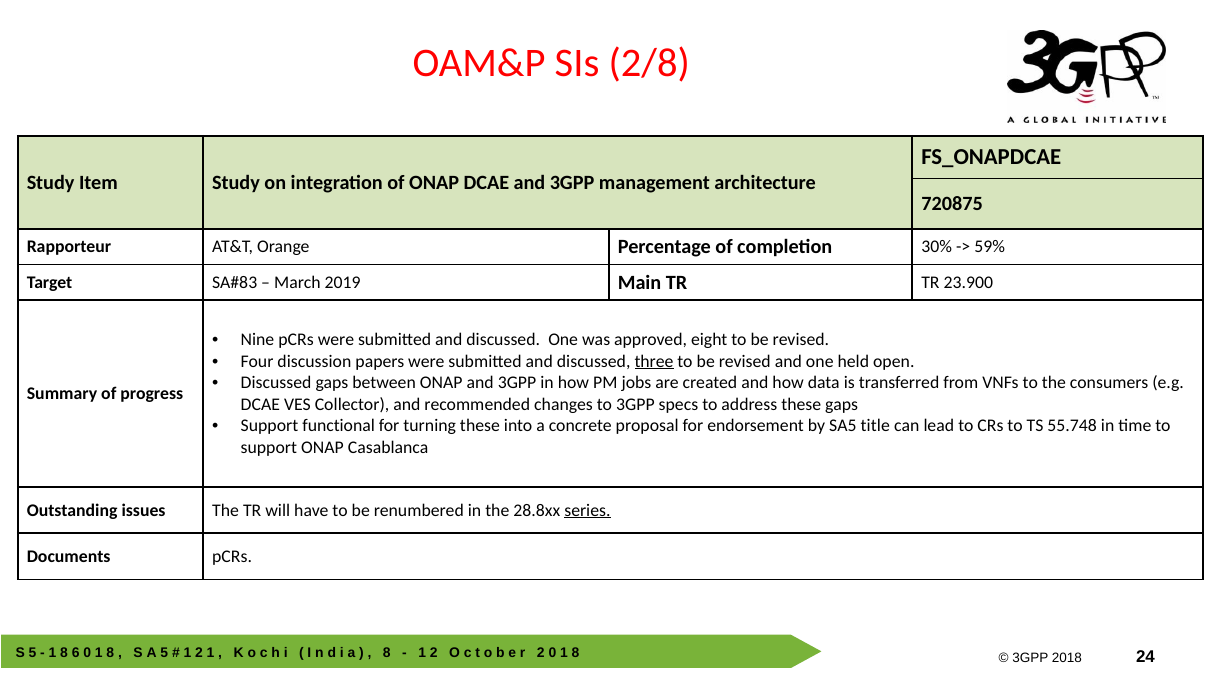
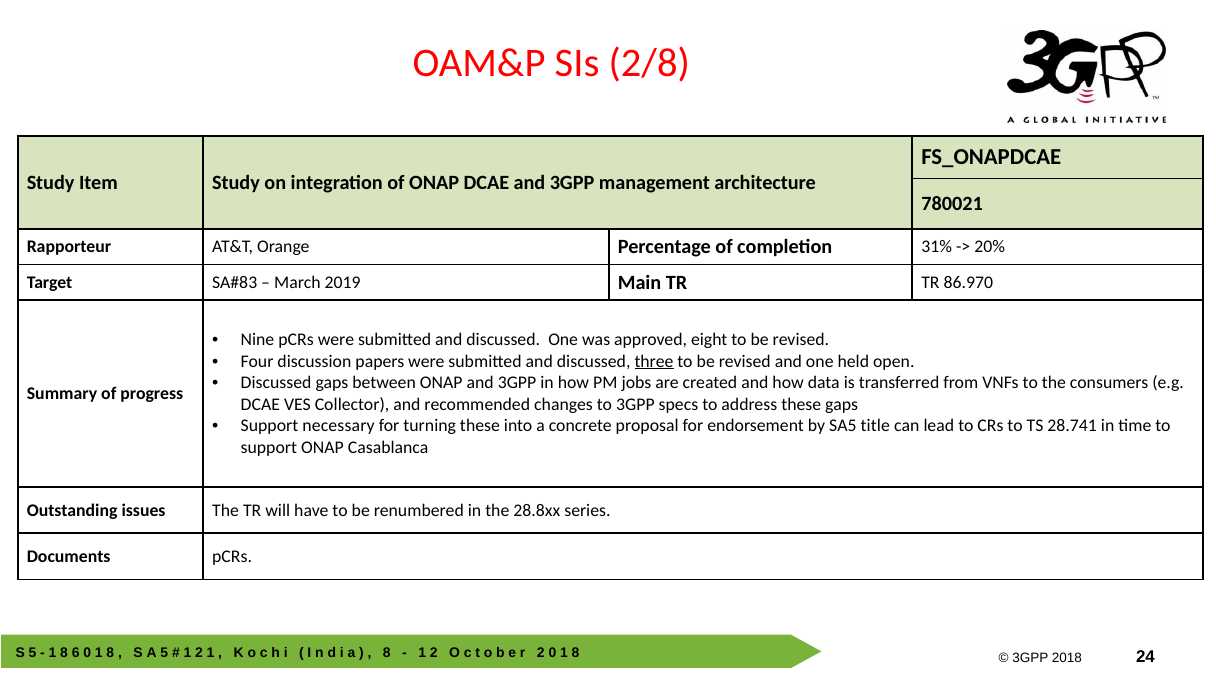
720875: 720875 -> 780021 (952, 204)
30%: 30% -> 31% (937, 247)
59%: 59% -> 20% (990, 247)
23.900: 23.900 -> 86.970 (968, 282)
functional: functional -> necessary (339, 426)
55.748: 55.748 -> 28.741 (1072, 426)
series underline: present -> none (587, 510)
